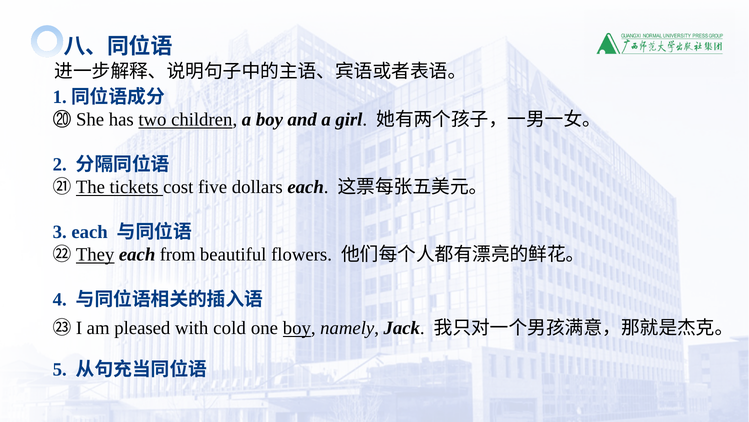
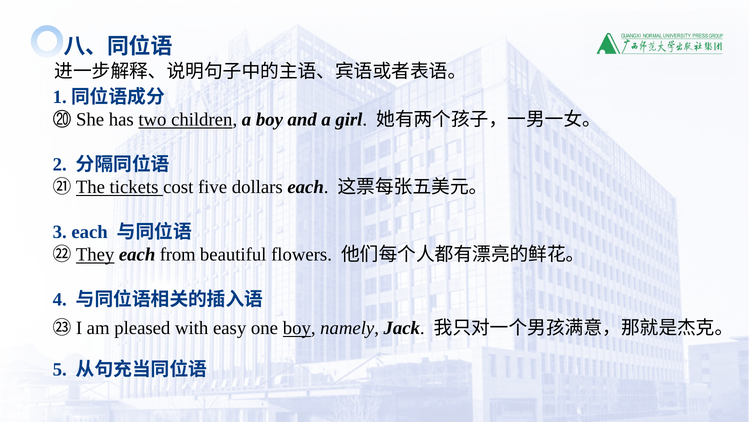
cold: cold -> easy (230, 327)
